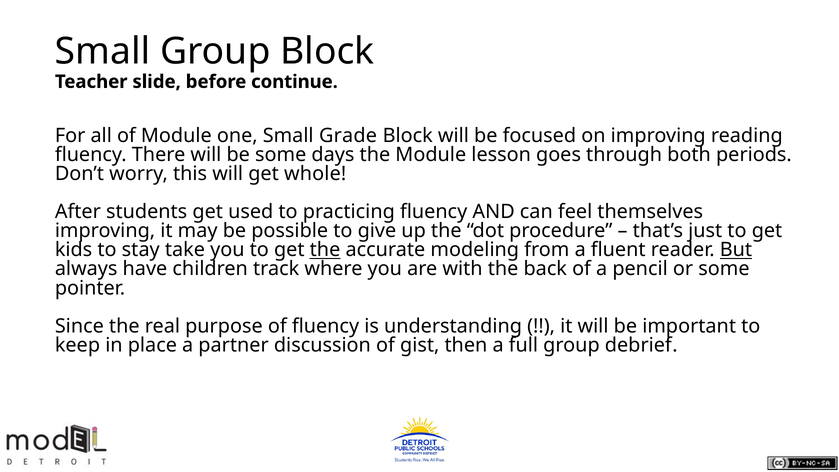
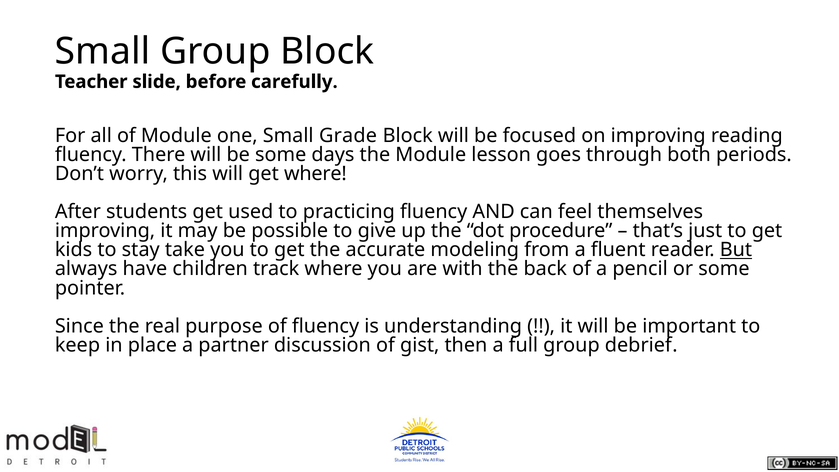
continue: continue -> carefully (294, 82)
get whole: whole -> where (315, 174)
the underline: present -> none (325, 250)
